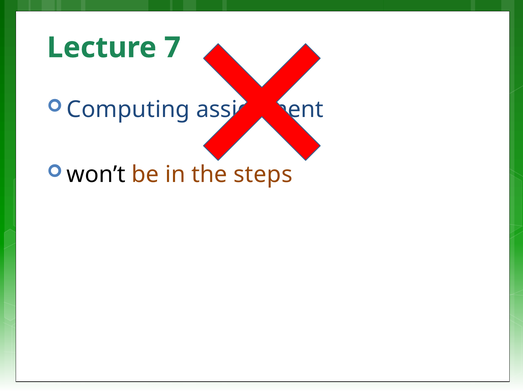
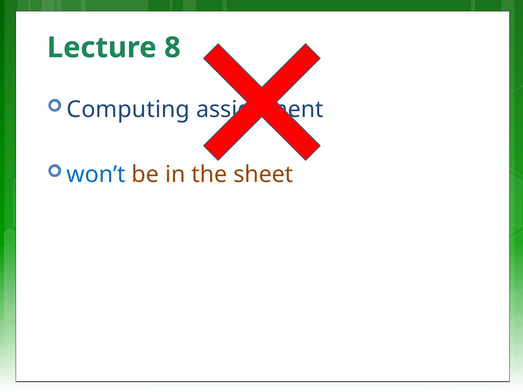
7: 7 -> 8 (172, 48)
won’t colour: black -> blue (96, 175)
steps: steps -> sheet (263, 175)
